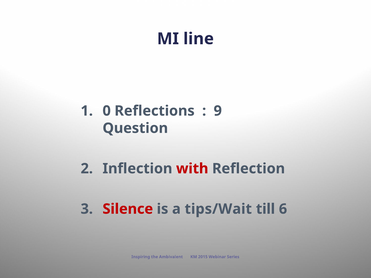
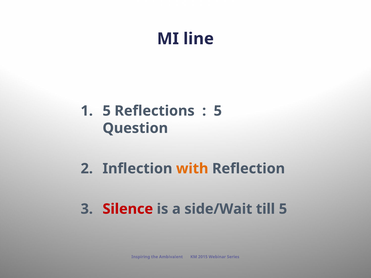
1 0: 0 -> 5 (107, 111)
9: 9 -> 5 (218, 111)
with colour: red -> orange (192, 169)
tips/Wait: tips/Wait -> side/Wait (218, 209)
till 6: 6 -> 5 (283, 209)
